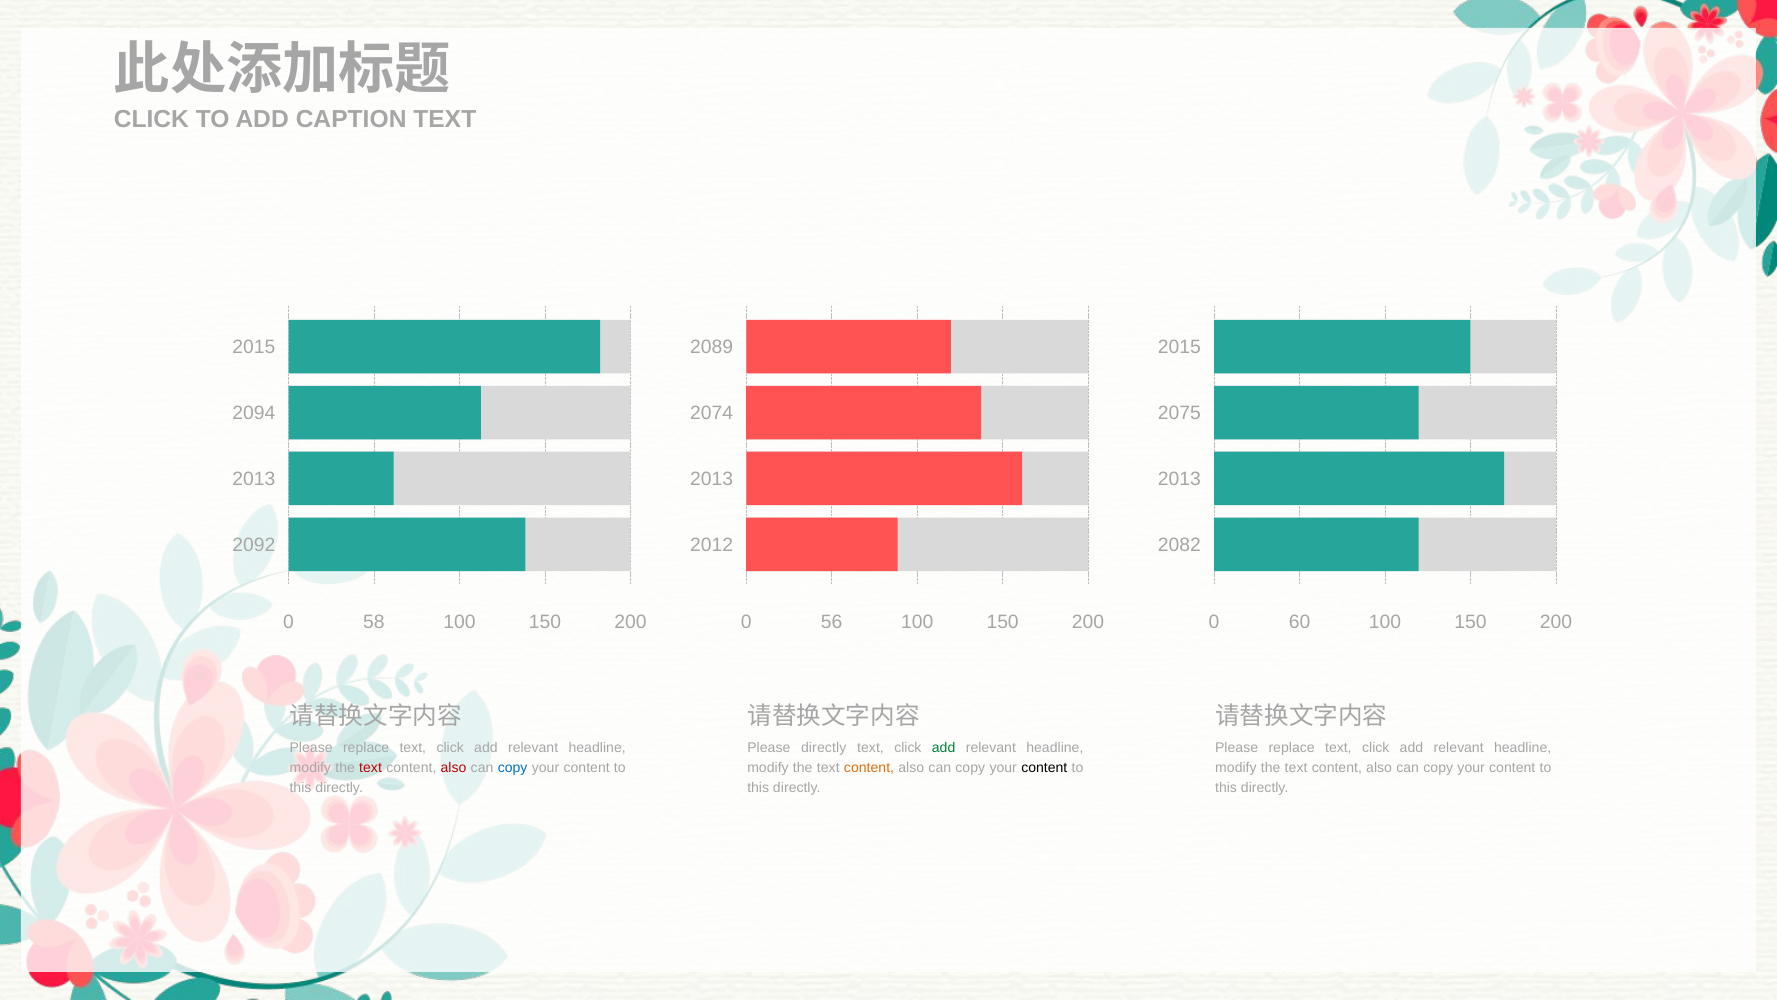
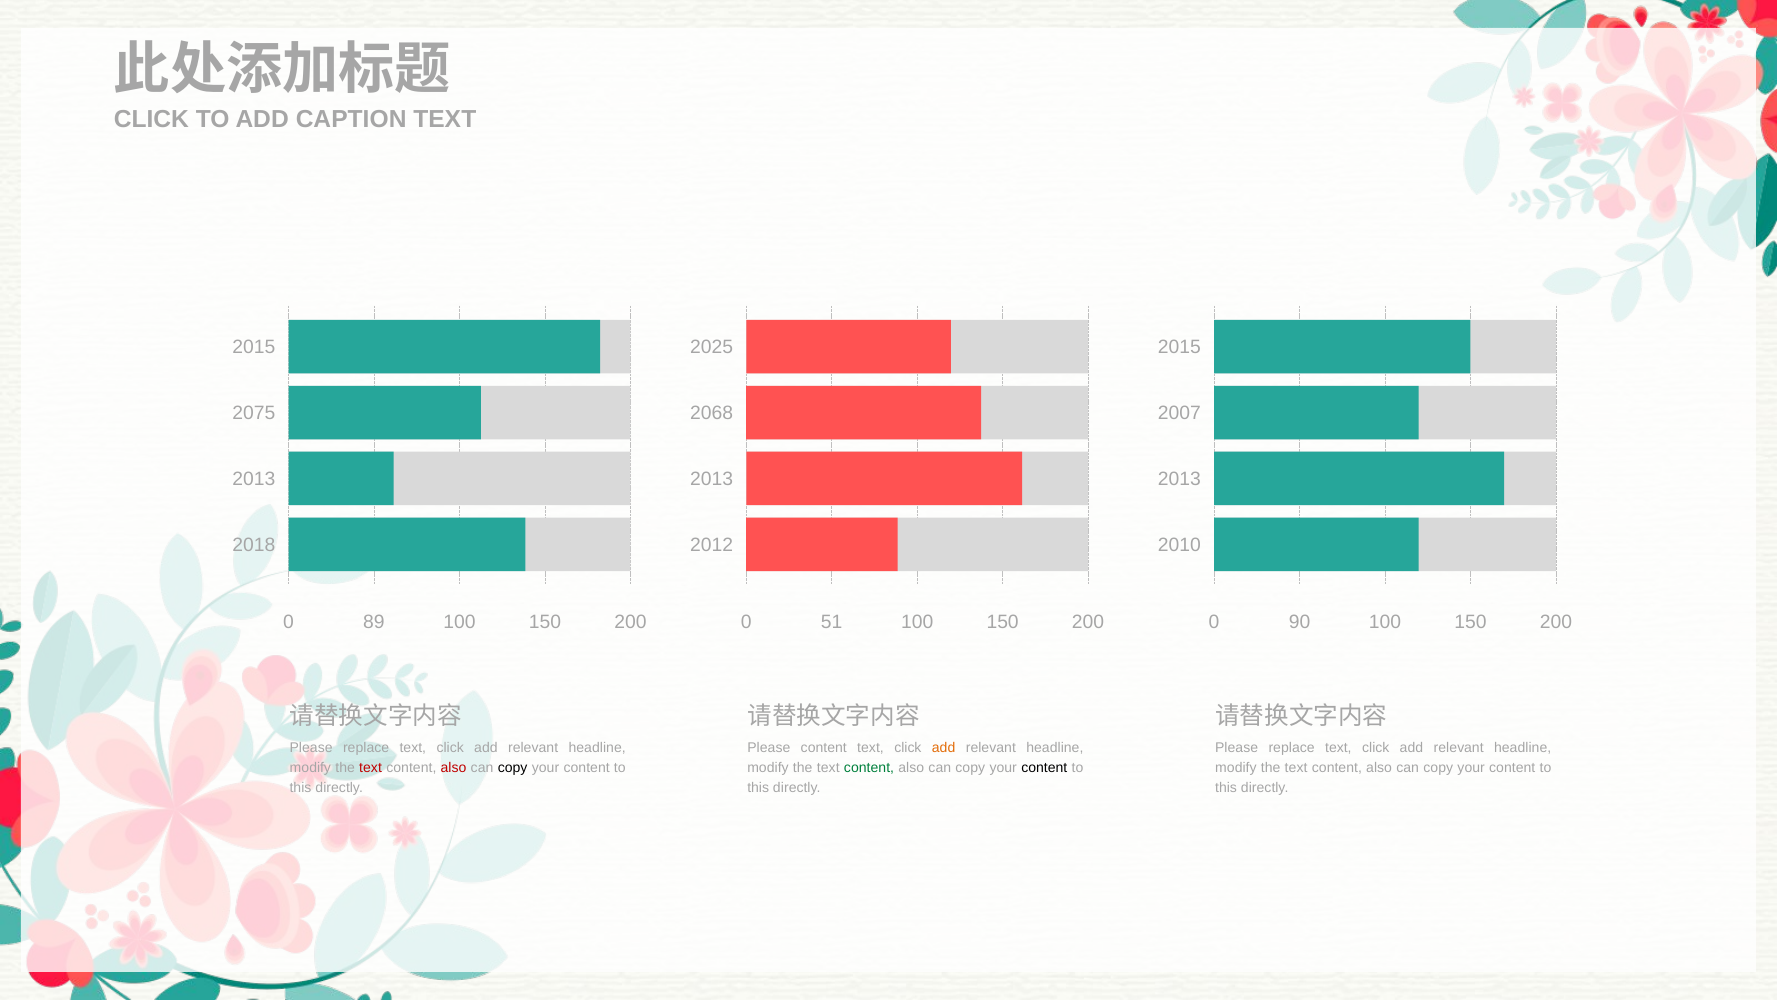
2089: 2089 -> 2025 (712, 347)
2094: 2094 -> 2075 (254, 413)
2074: 2074 -> 2068 (712, 413)
2075: 2075 -> 2007 (1179, 413)
2092: 2092 -> 2018 (254, 545)
2082: 2082 -> 2010 (1179, 545)
58: 58 -> 89 (374, 621)
56: 56 -> 51 (832, 621)
60: 60 -> 90 (1300, 621)
Please directly: directly -> content (824, 747)
add colour: green -> orange (944, 747)
copy colour: blue -> black (513, 767)
content colour: orange -> green (869, 767)
